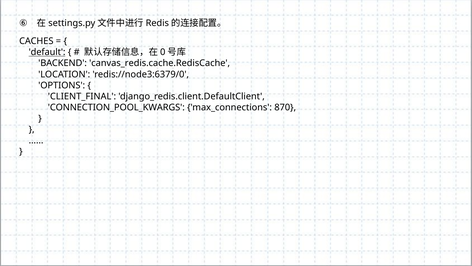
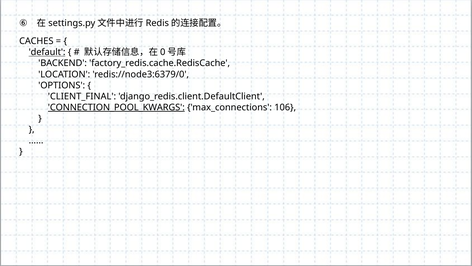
canvas_redis.cache.RedisCache: canvas_redis.cache.RedisCache -> factory_redis.cache.RedisCache (160, 63)
CONNECTION_POOL_KWARGS underline: none -> present (116, 107)
870: 870 -> 106 (285, 107)
